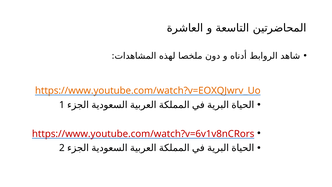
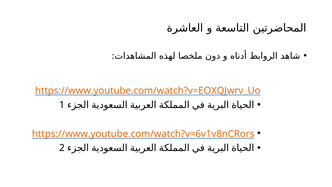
https://www.youtube.com/watch?v=6v1v8nCRors colour: red -> orange (143, 134)
